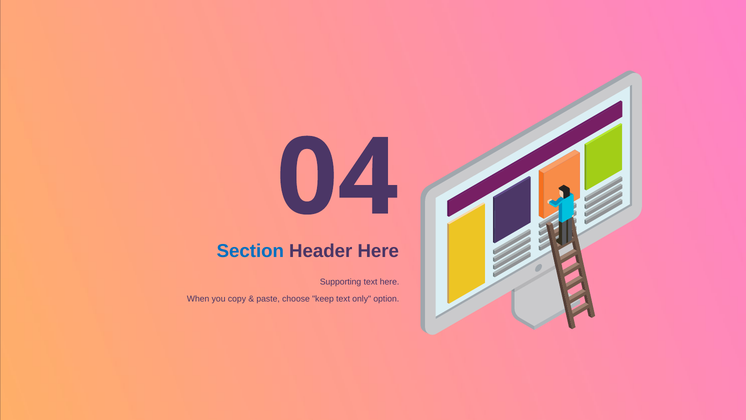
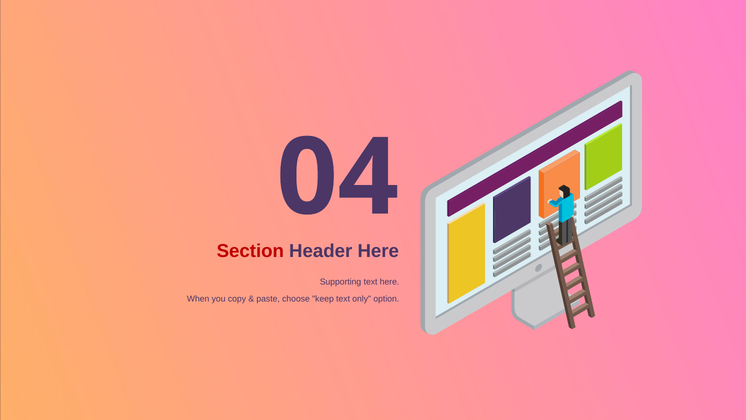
Section colour: blue -> red (250, 251)
